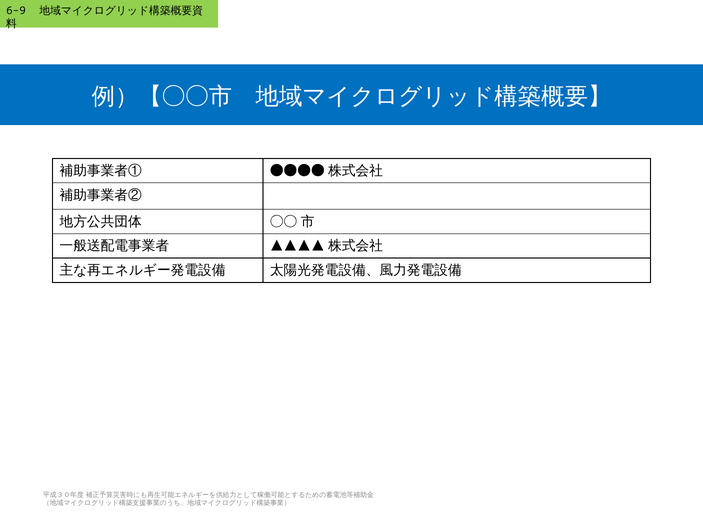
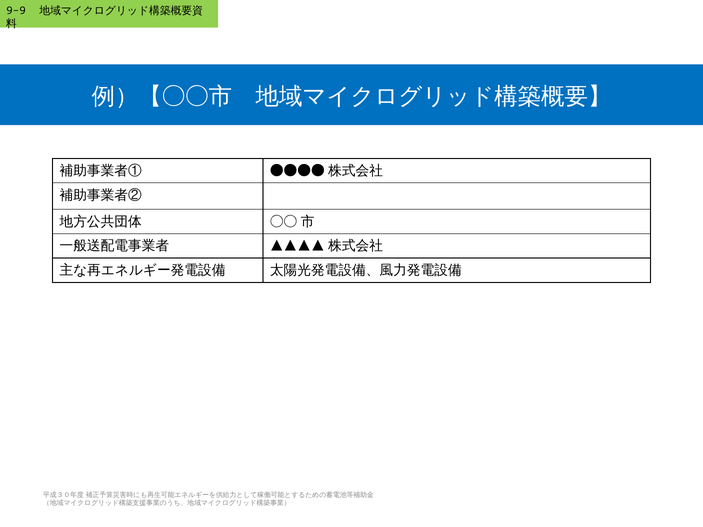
6-9: 6-9 -> 9-9 (16, 11)
